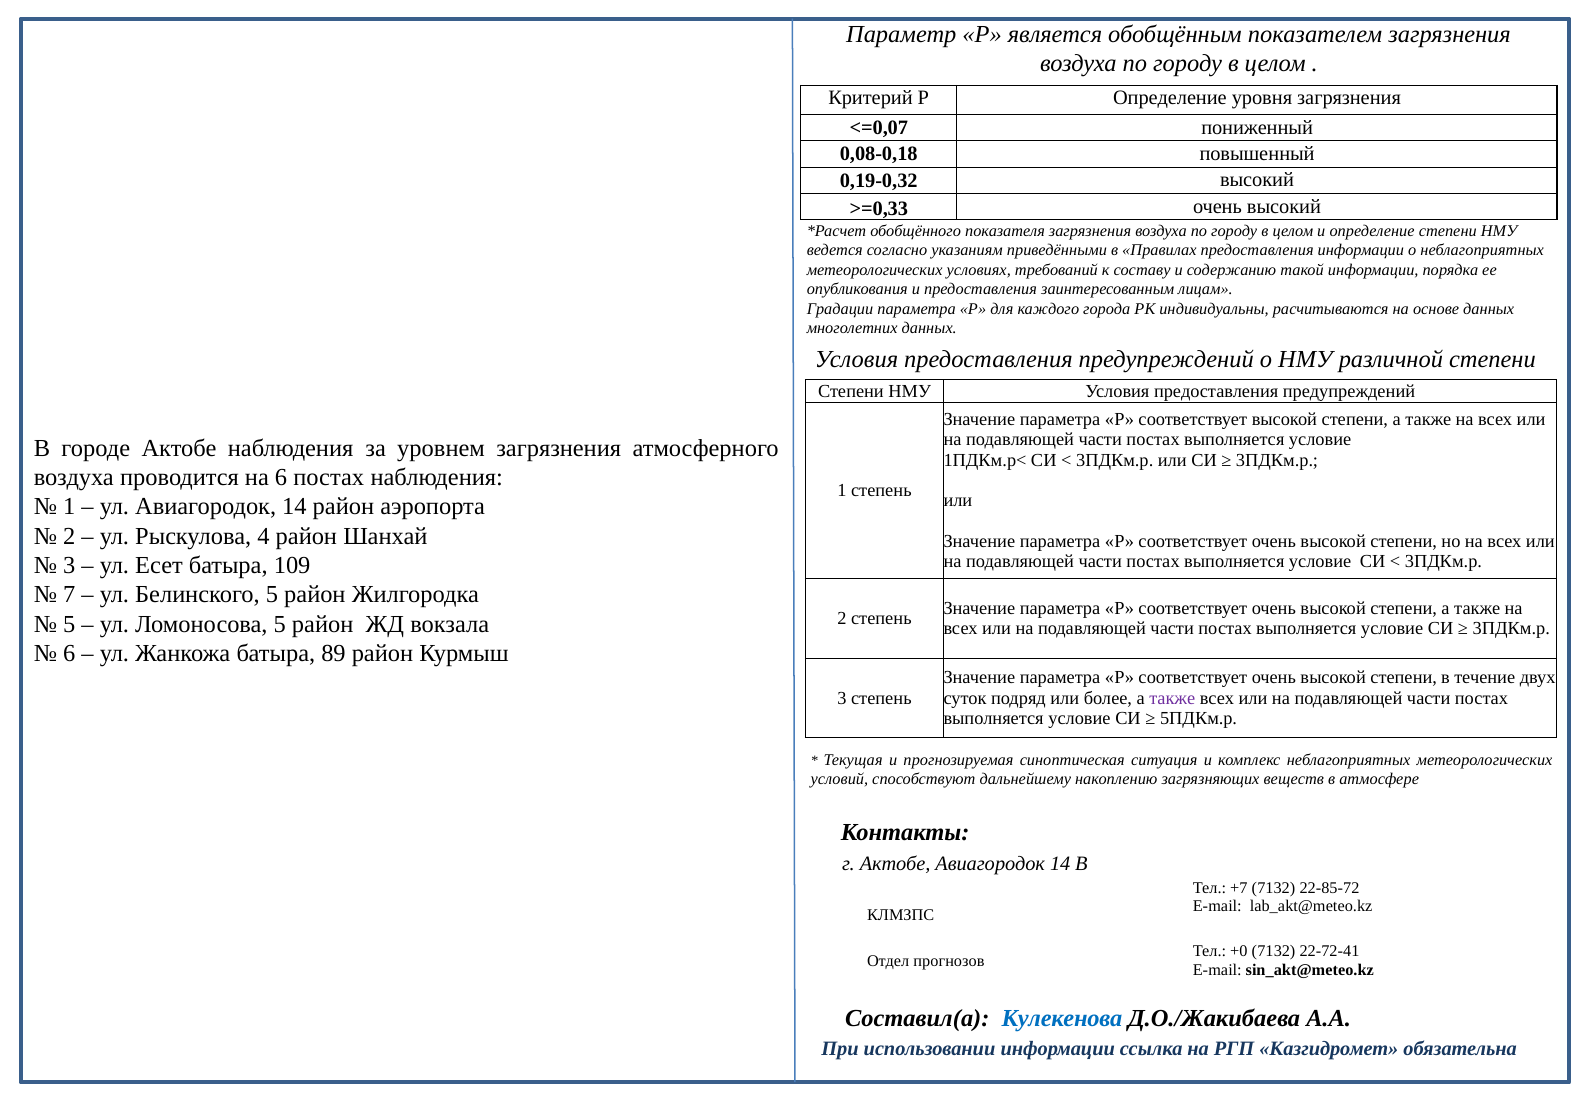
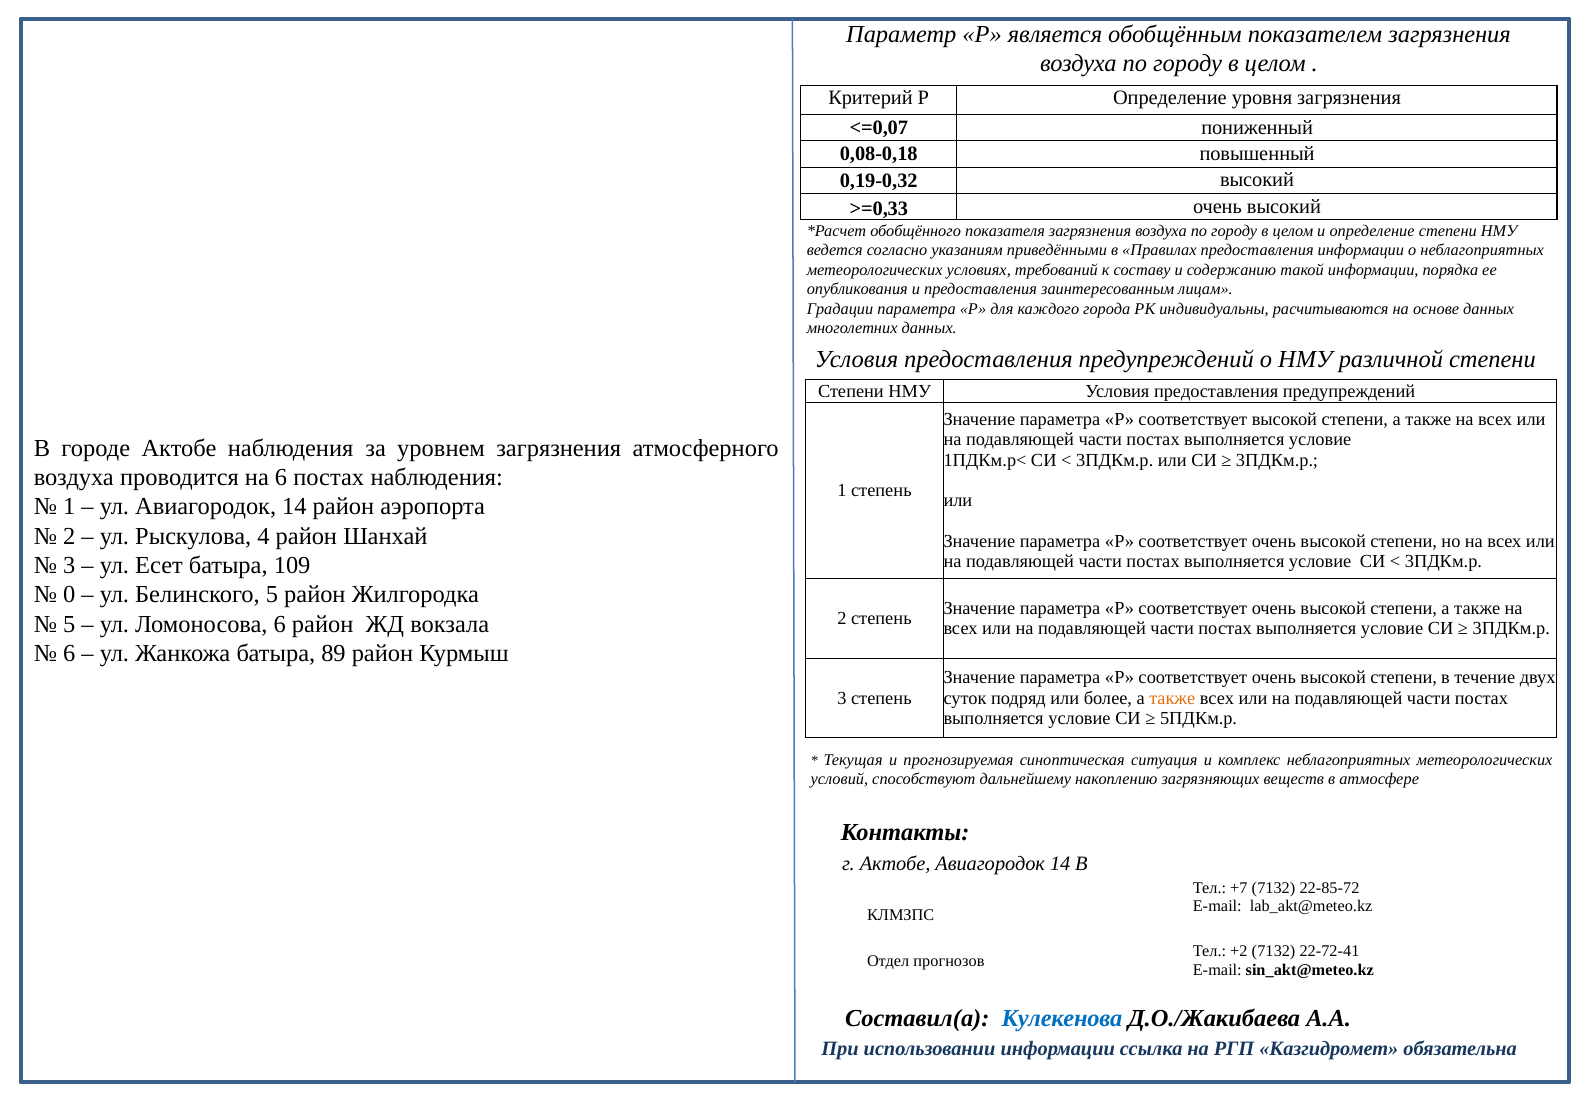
7: 7 -> 0 (69, 595)
Ломоносова 5: 5 -> 6 (280, 624)
также colour: purple -> orange (1172, 698)
+0: +0 -> +2 (1239, 951)
